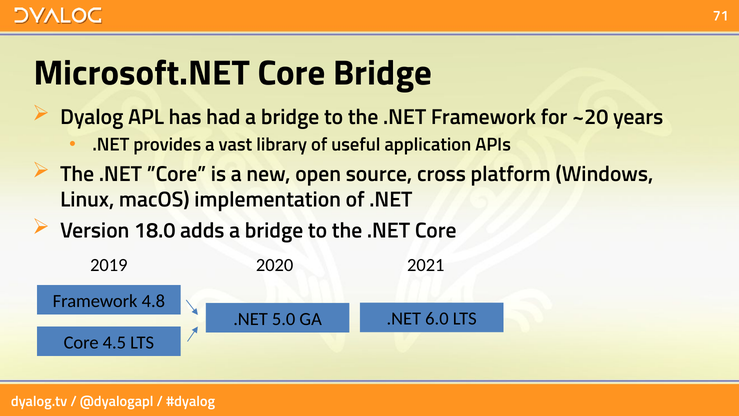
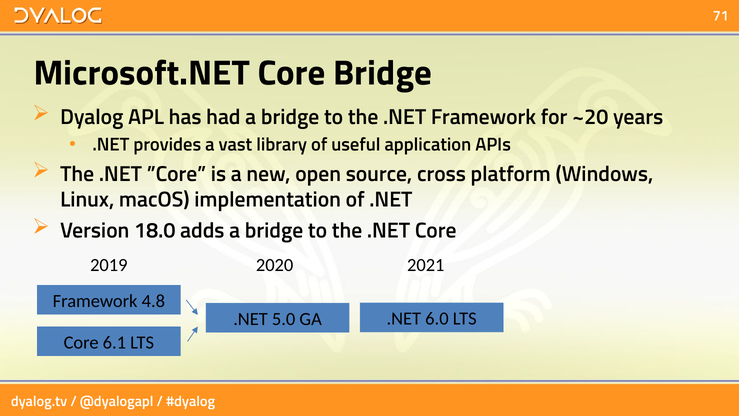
4.5: 4.5 -> 6.1 (114, 342)
